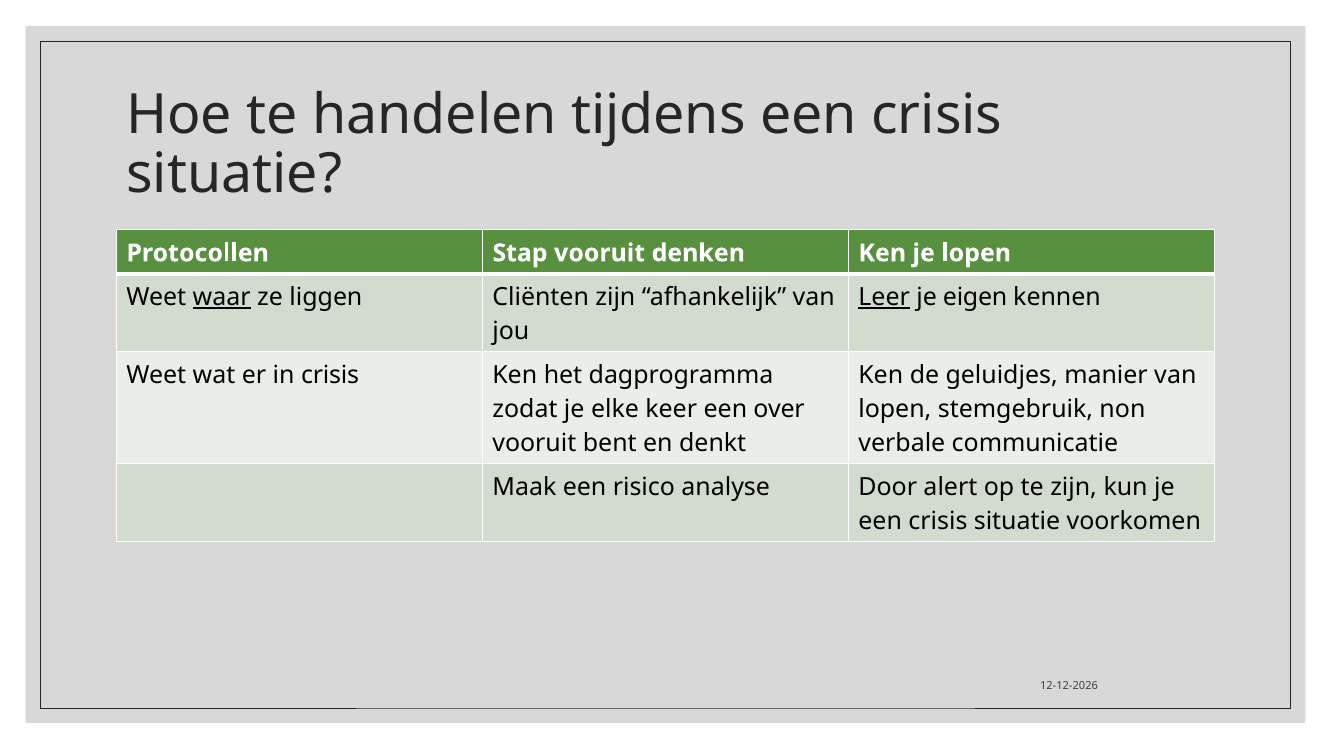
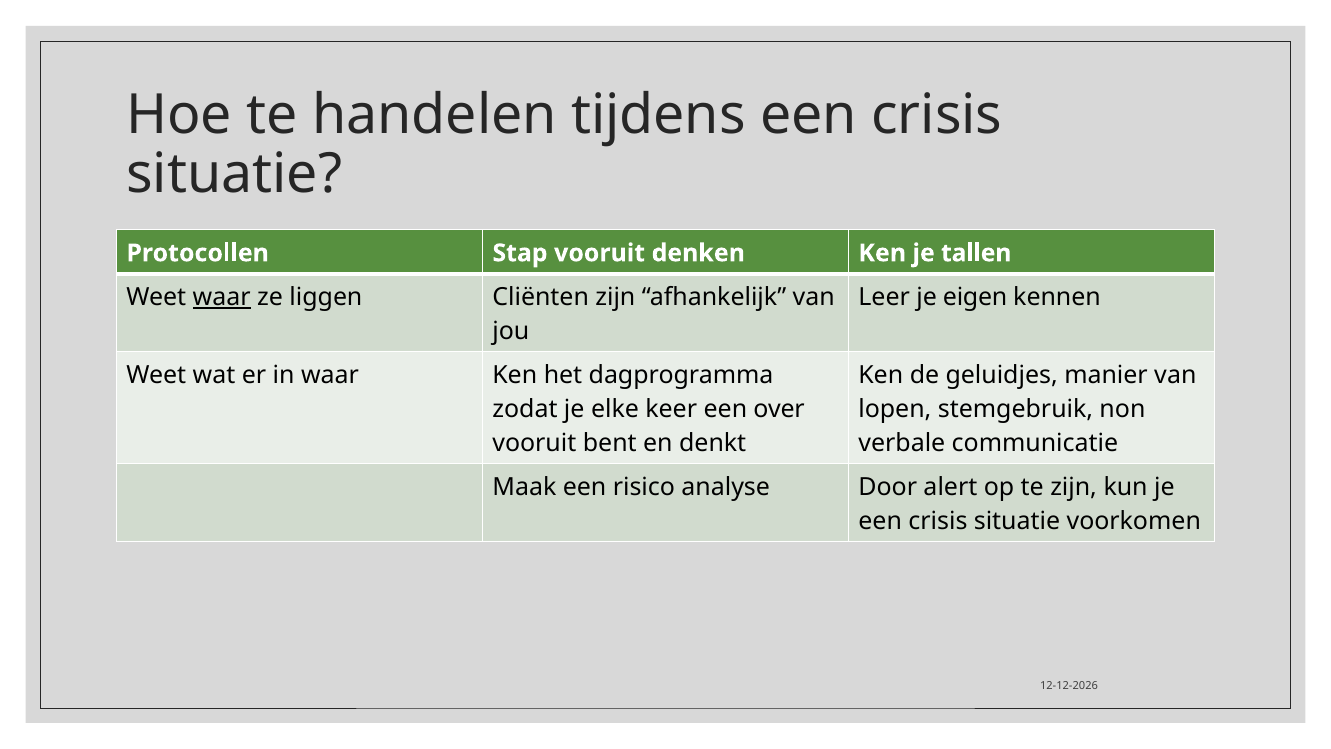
je lopen: lopen -> tallen (976, 253)
Leer underline: present -> none (884, 297)
in crisis: crisis -> waar (330, 375)
